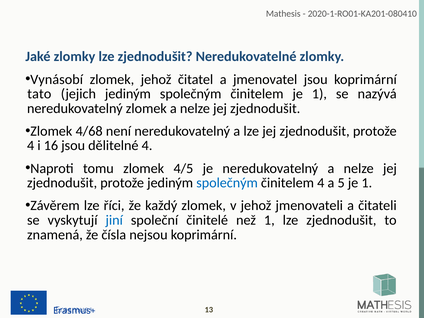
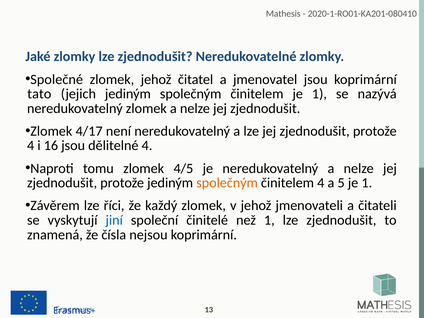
Vynásobí: Vynásobí -> Společné (57, 79)
4/68: 4/68 -> 4/17 (89, 131)
společným colour: blue -> orange (227, 183)
